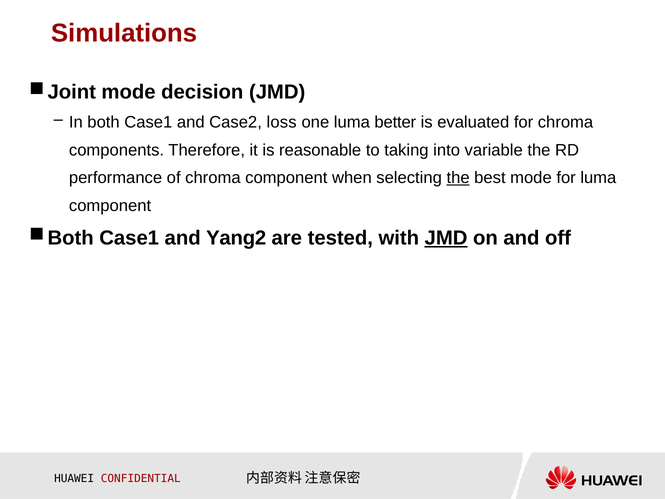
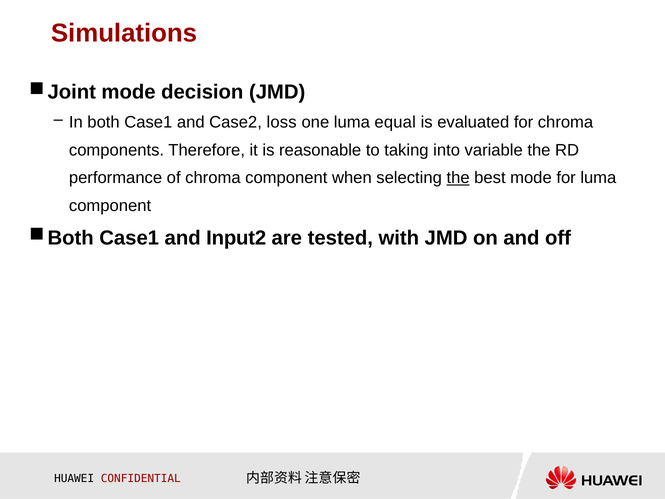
better: better -> equal (395, 122)
Yang2: Yang2 -> Input2 (236, 238)
JMD underline: present -> none (446, 238)
